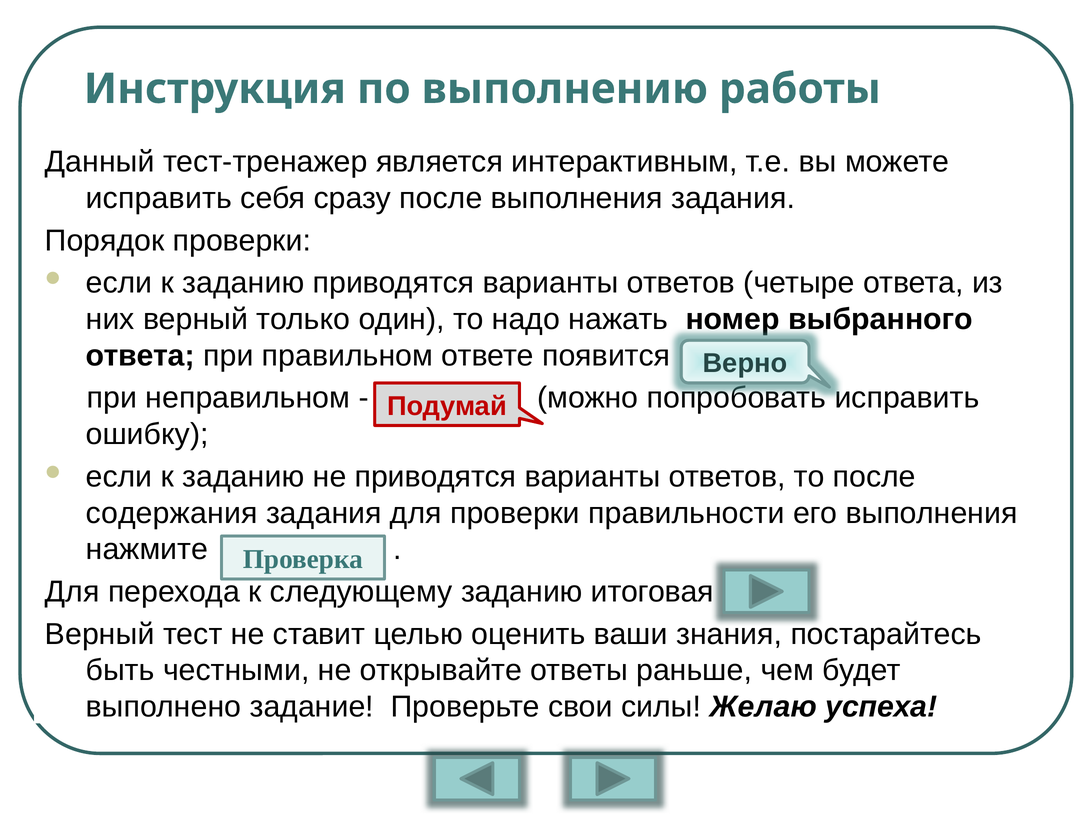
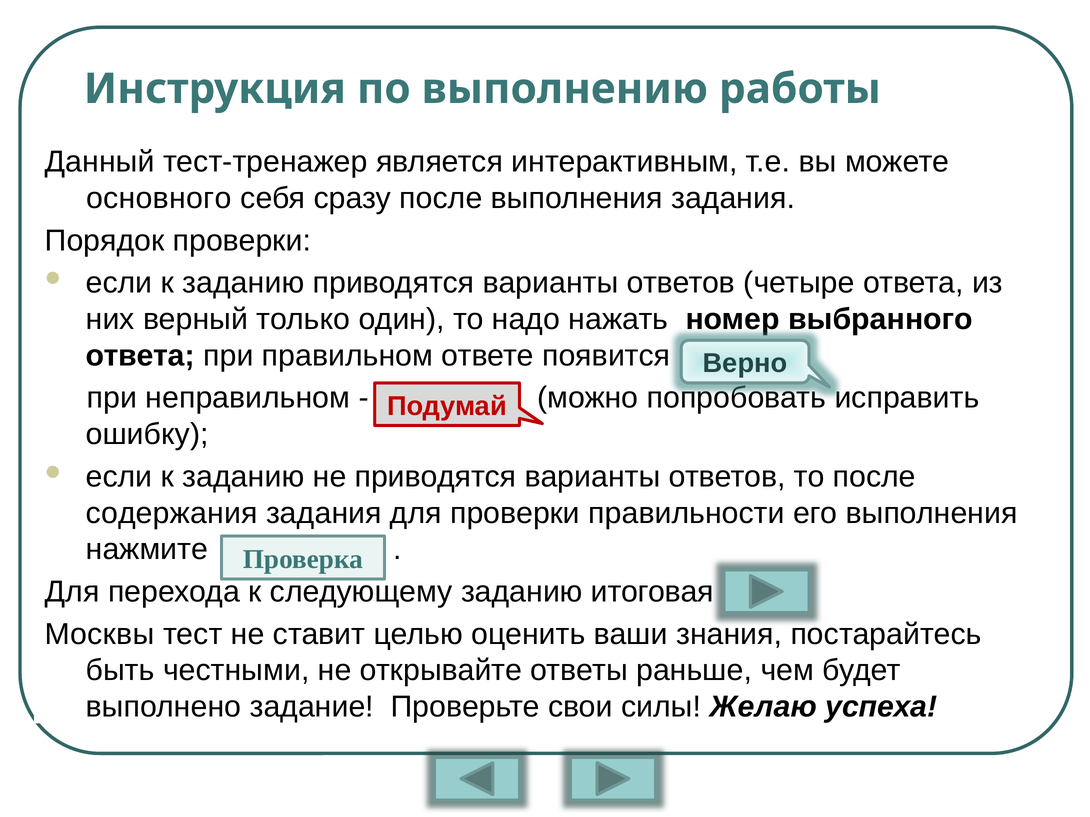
исправить: исправить -> основного (159, 198)
Верный: Верный -> Москвы (100, 634)
